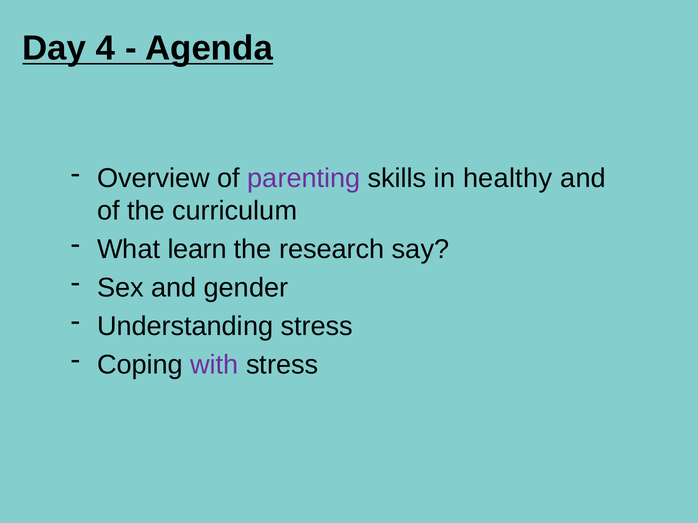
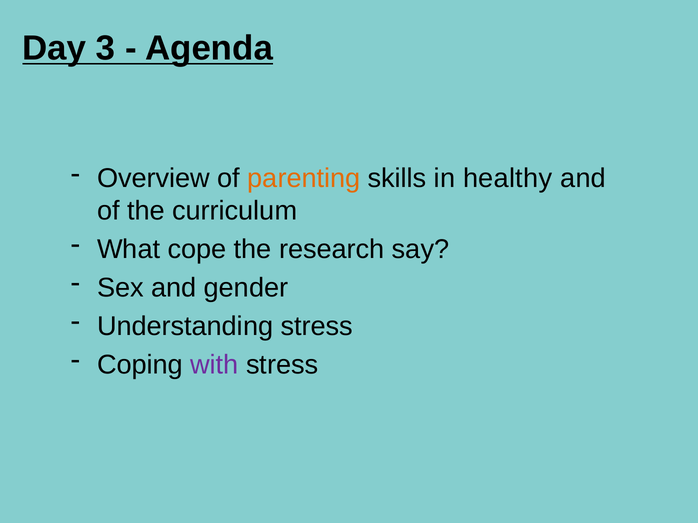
4: 4 -> 3 (106, 49)
parenting colour: purple -> orange (304, 179)
learn: learn -> cope (197, 250)
